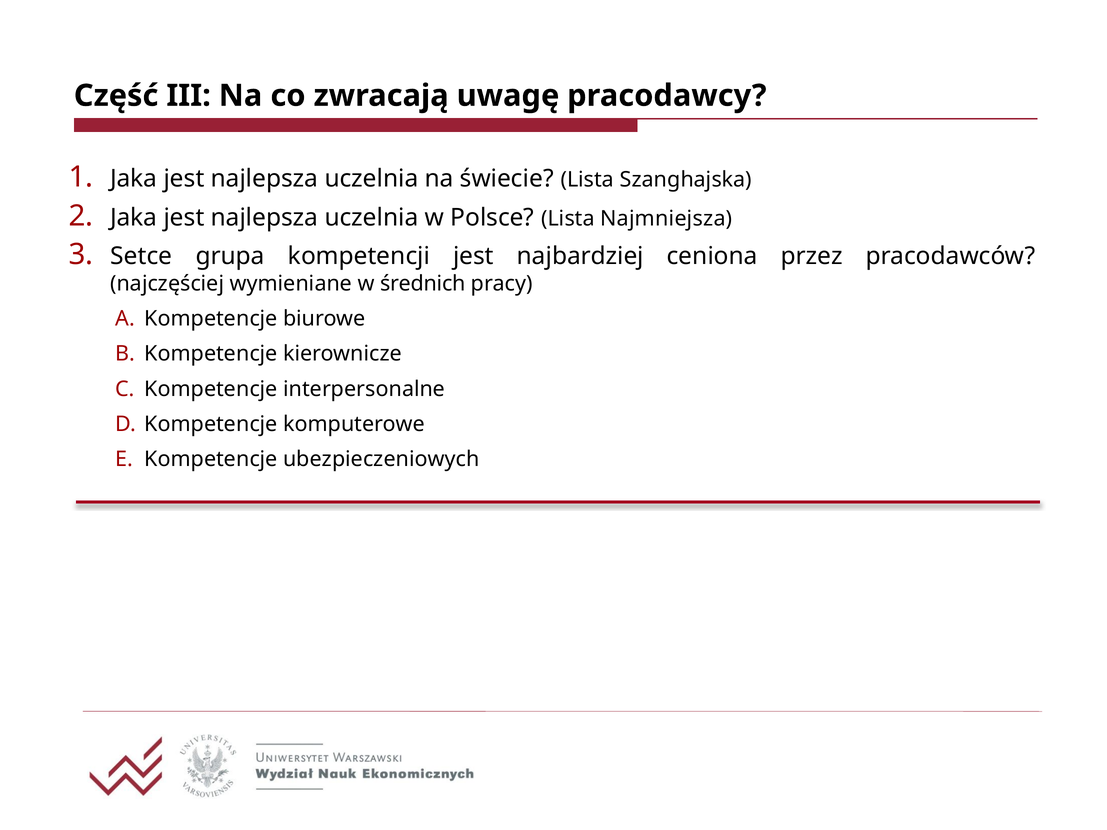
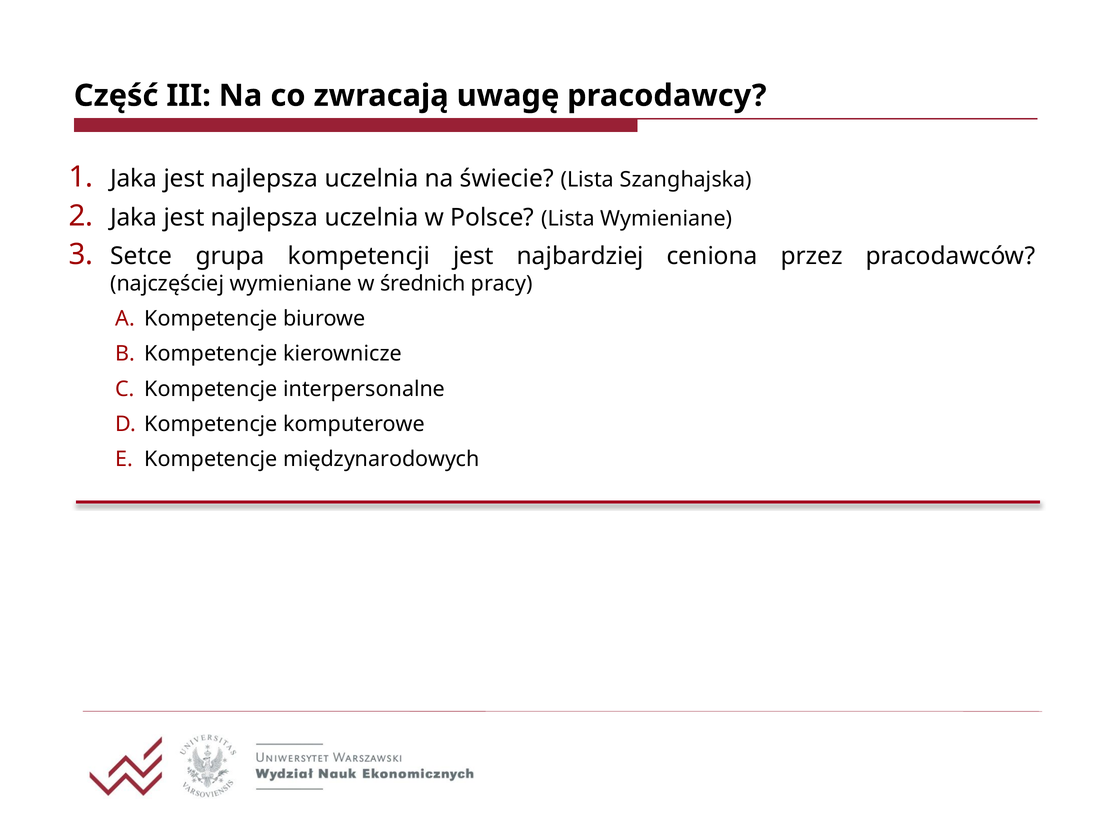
Lista Najmniejsza: Najmniejsza -> Wymieniane (666, 219)
ubezpieczeniowych: ubezpieczeniowych -> międzynarodowych (381, 459)
